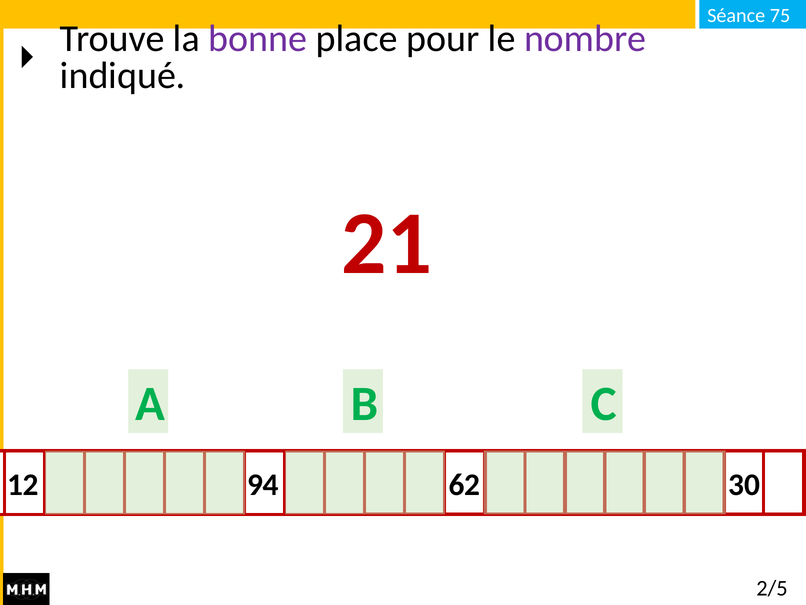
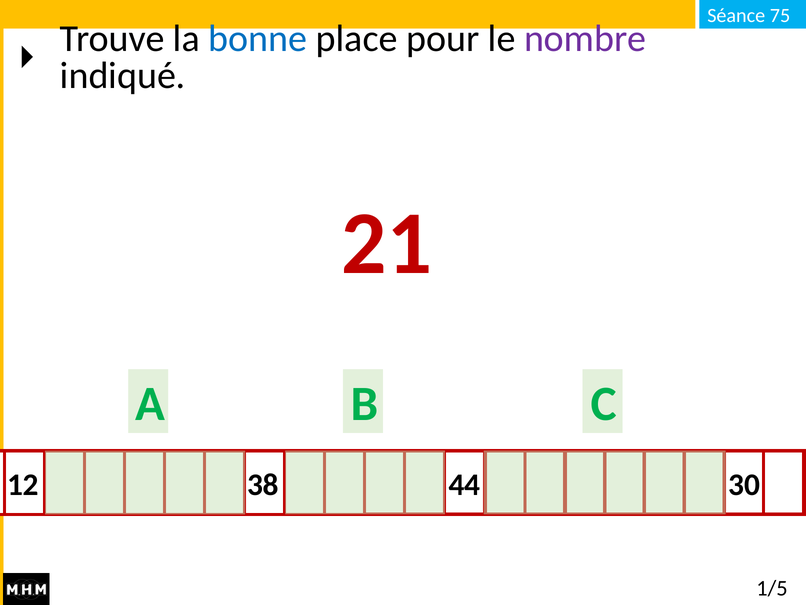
bonne colour: purple -> blue (258, 39)
94: 94 -> 38 (263, 484)
62: 62 -> 44 (464, 484)
2/5: 2/5 -> 1/5 (772, 588)
